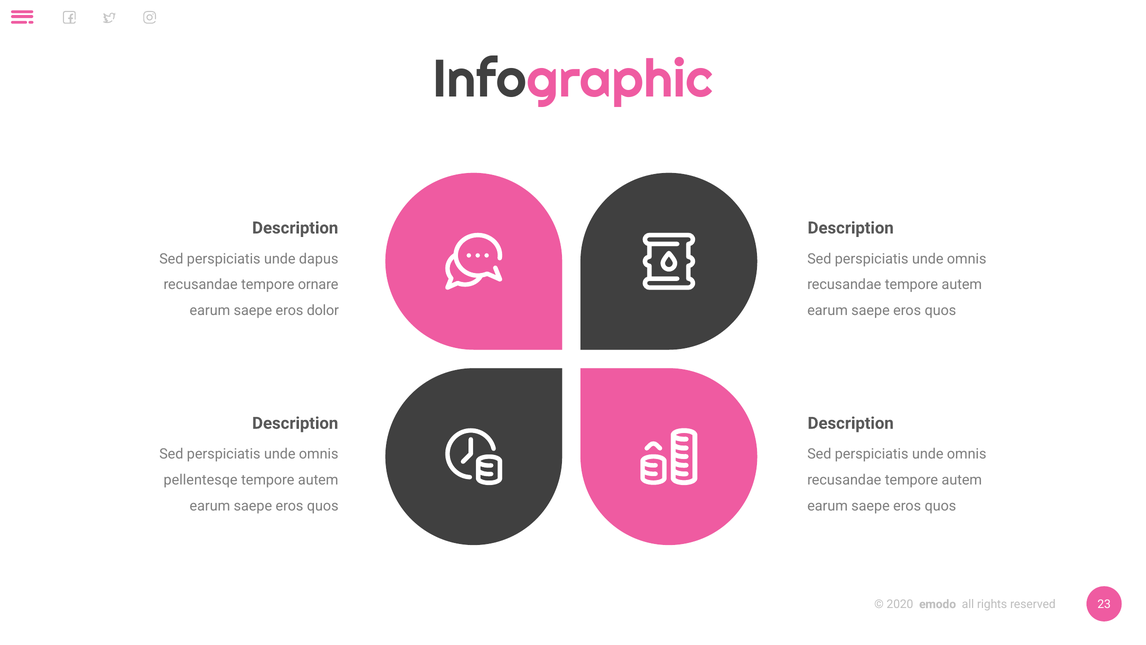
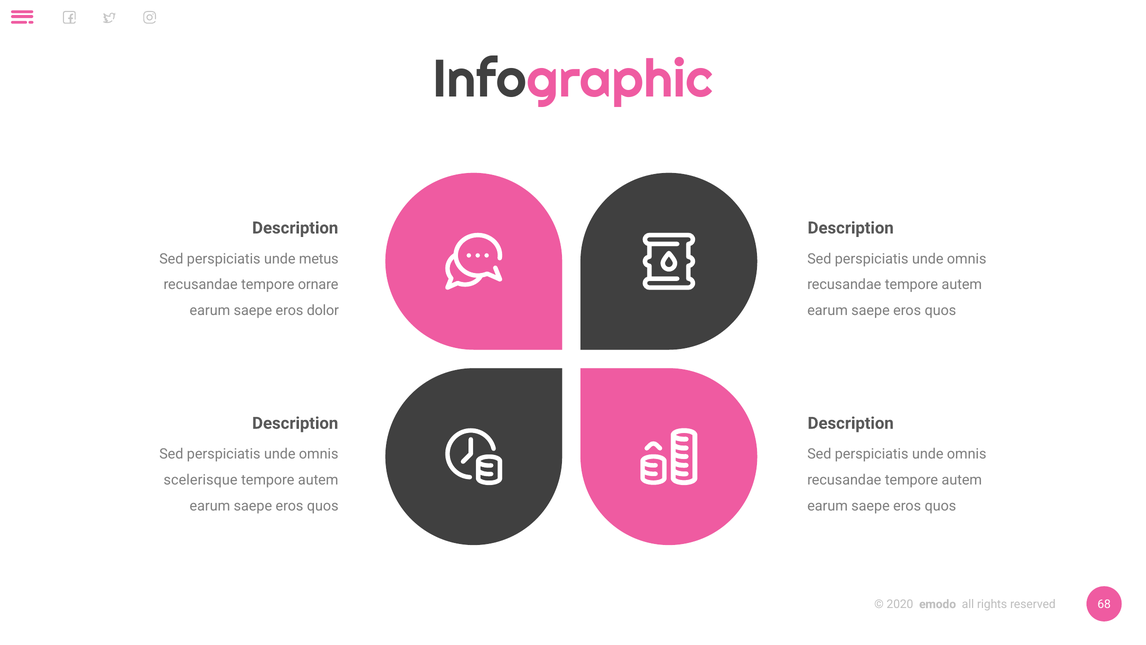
dapus: dapus -> metus (319, 259)
pellentesqe: pellentesqe -> scelerisque (201, 480)
23: 23 -> 68 (1104, 604)
